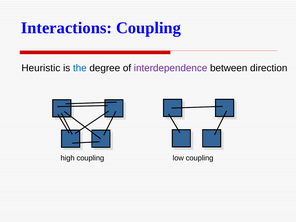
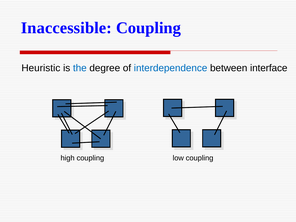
Interactions: Interactions -> Inaccessible (66, 28)
interdependence colour: purple -> blue (171, 68)
direction: direction -> interface (269, 68)
